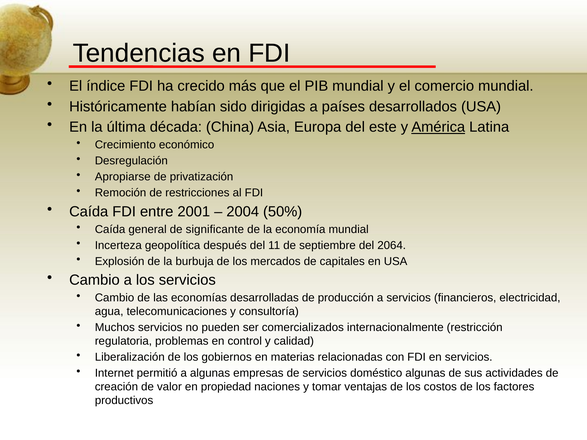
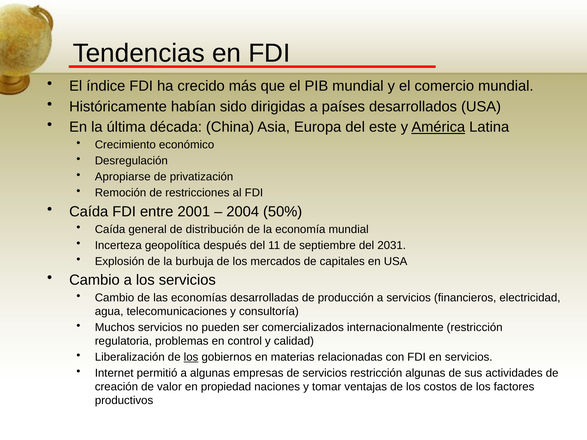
significante: significante -> distribución (215, 229)
2064: 2064 -> 2031 (392, 245)
los underline: none -> present (191, 357)
servicios doméstico: doméstico -> restricción (376, 373)
